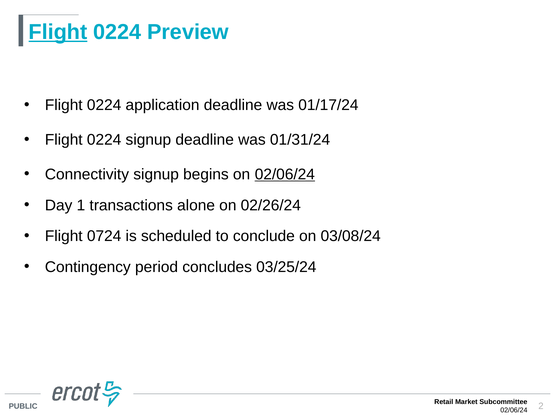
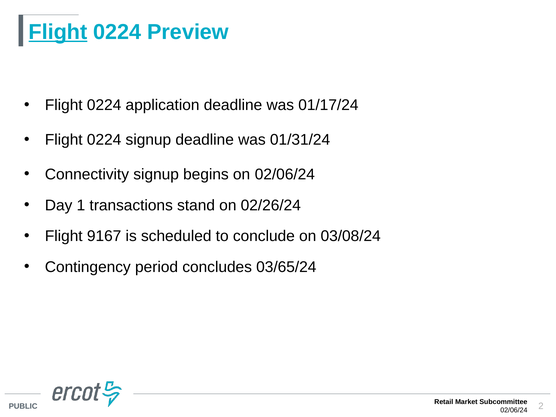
02/06/24 underline: present -> none (285, 174)
alone: alone -> stand (196, 205)
0724: 0724 -> 9167 (104, 236)
03/25/24: 03/25/24 -> 03/65/24 (286, 267)
